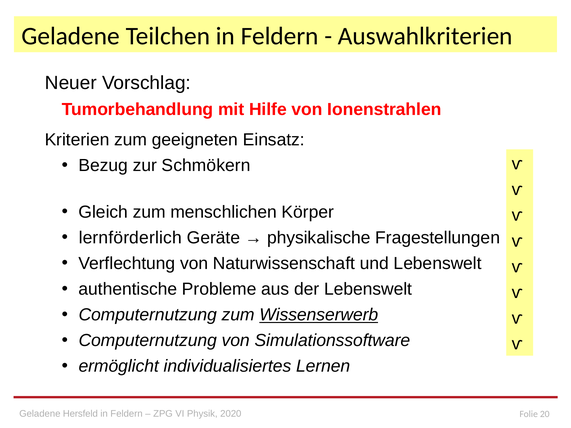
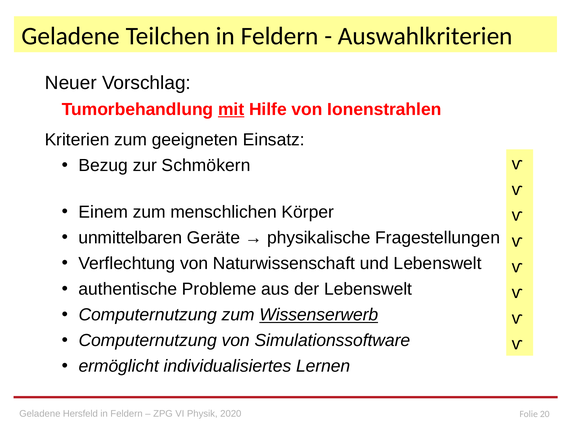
mit underline: none -> present (231, 110)
Gleich: Gleich -> Einem (103, 212)
lernförderlich: lernförderlich -> unmittelbaren (130, 238)
